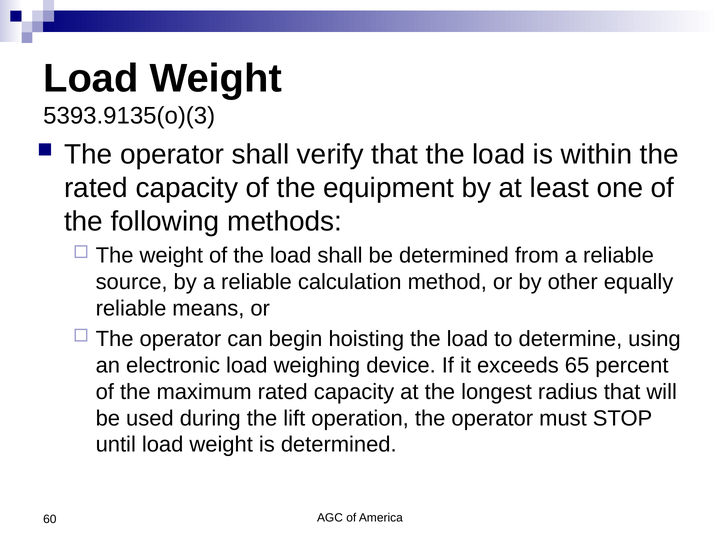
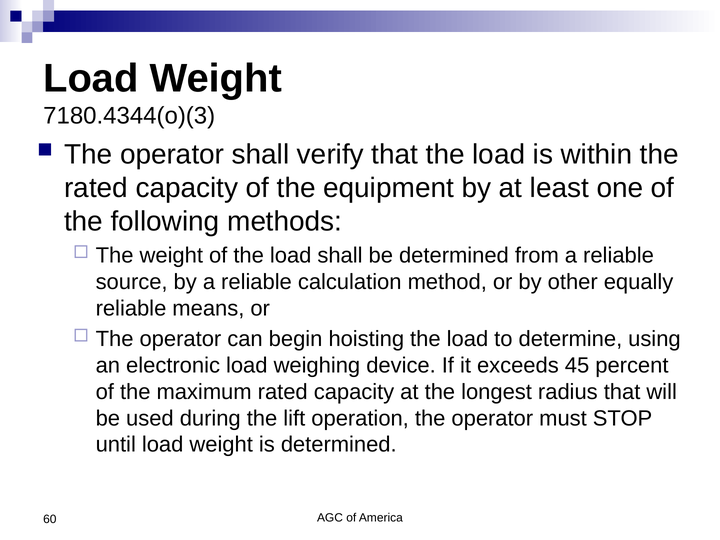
5393.9135(o)(3: 5393.9135(o)(3 -> 7180.4344(o)(3 (129, 116)
65: 65 -> 45 (577, 366)
